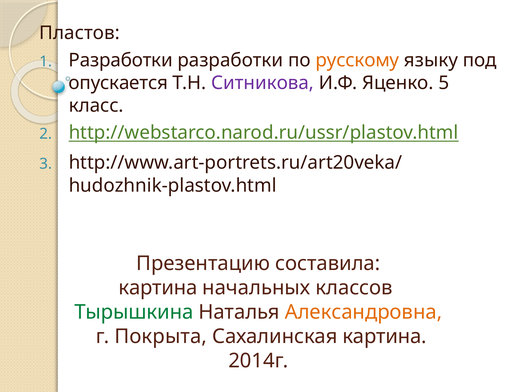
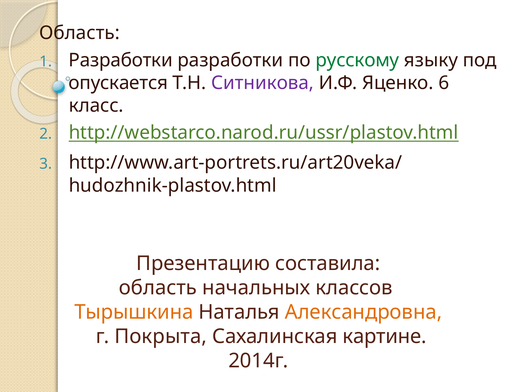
Пластов: Пластов -> Область (80, 33)
русскому colour: orange -> green (357, 60)
5: 5 -> 6 (444, 83)
картина: картина -> область (158, 287)
Тырышкина colour: green -> orange (134, 312)
Сахалинская картина: картина -> картине (385, 336)
